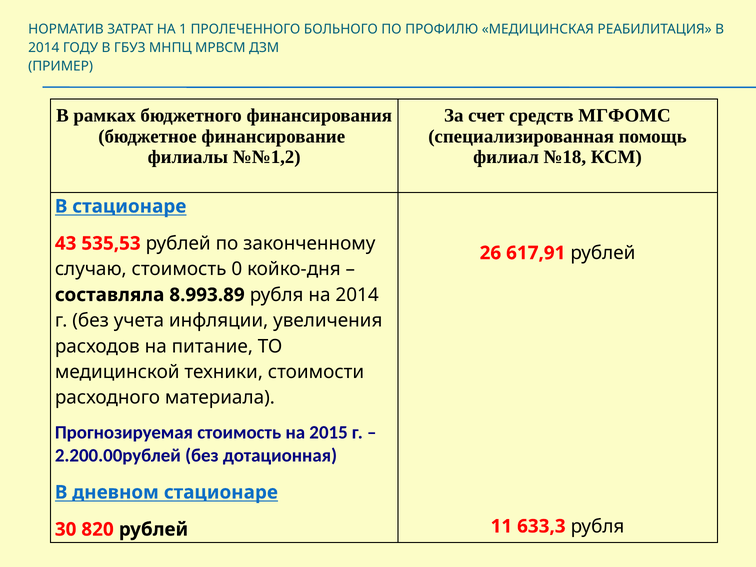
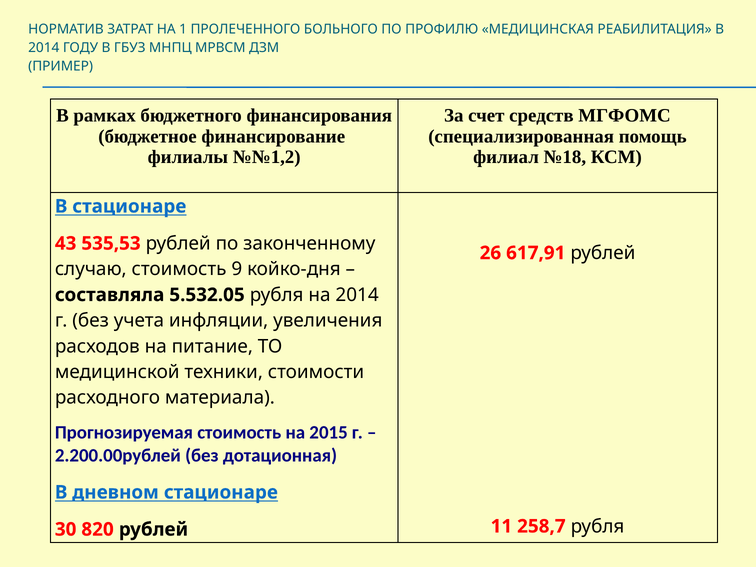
0: 0 -> 9 (237, 269)
8.993.89: 8.993.89 -> 5.532.05 (207, 295)
633,3: 633,3 -> 258,7 (541, 526)
